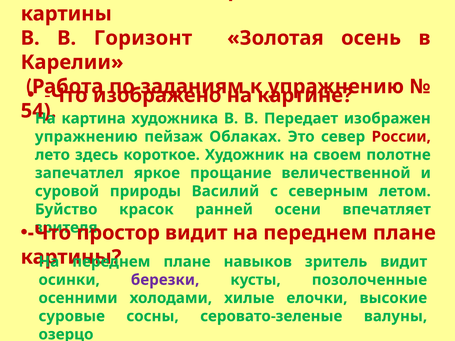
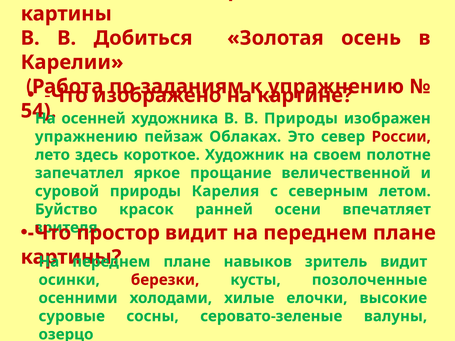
Горизонт: Горизонт -> Добиться (143, 38)
картина: картина -> осенней (94, 119)
В Передает: Передает -> Природы (301, 119)
Василий: Василий -> Карелия (225, 191)
березки colour: purple -> red (165, 280)
